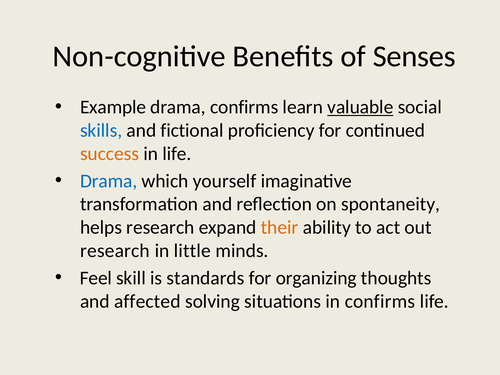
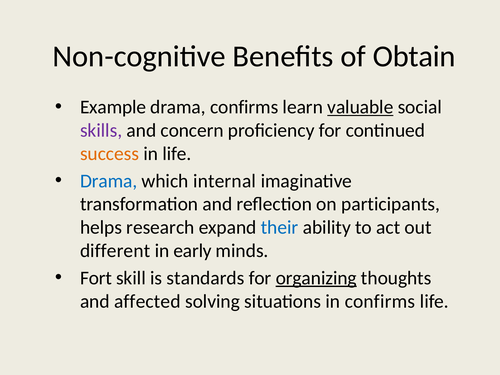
Senses: Senses -> Obtain (414, 56)
skills colour: blue -> purple (101, 130)
fictional: fictional -> concern (192, 130)
yourself: yourself -> internal (225, 181)
spontaneity: spontaneity -> participants (391, 204)
their colour: orange -> blue (280, 227)
research: research -> different (115, 251)
little: little -> early (193, 251)
Feel: Feel -> Fort (96, 278)
organizing underline: none -> present (316, 278)
